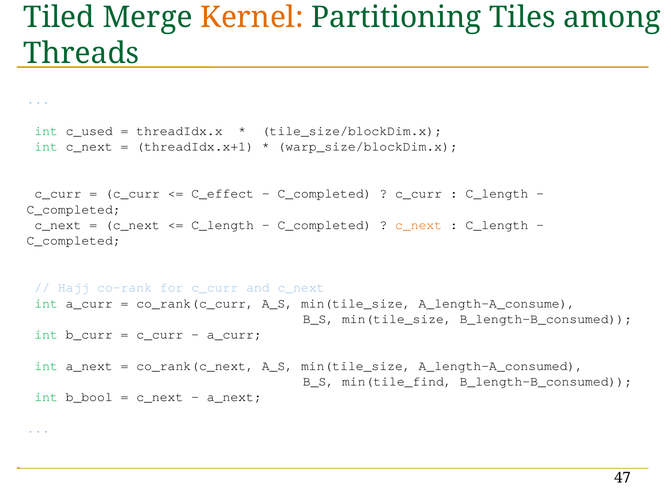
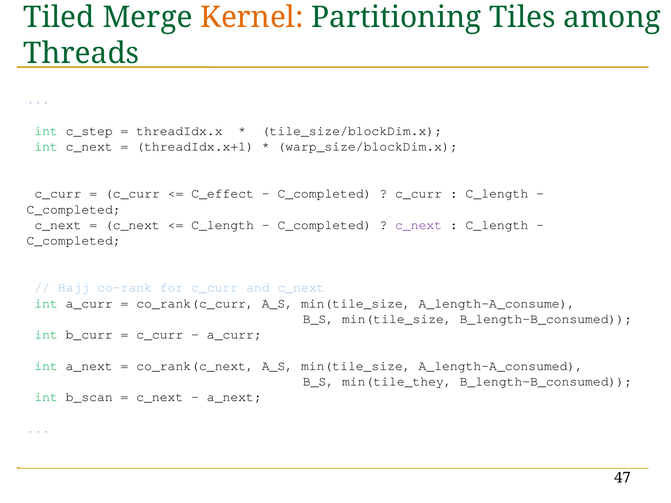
c_used: c_used -> c_step (89, 131)
c_next colour: orange -> purple (419, 225)
min(tile_find: min(tile_find -> min(tile_they (397, 382)
b_bool: b_bool -> b_scan (89, 397)
